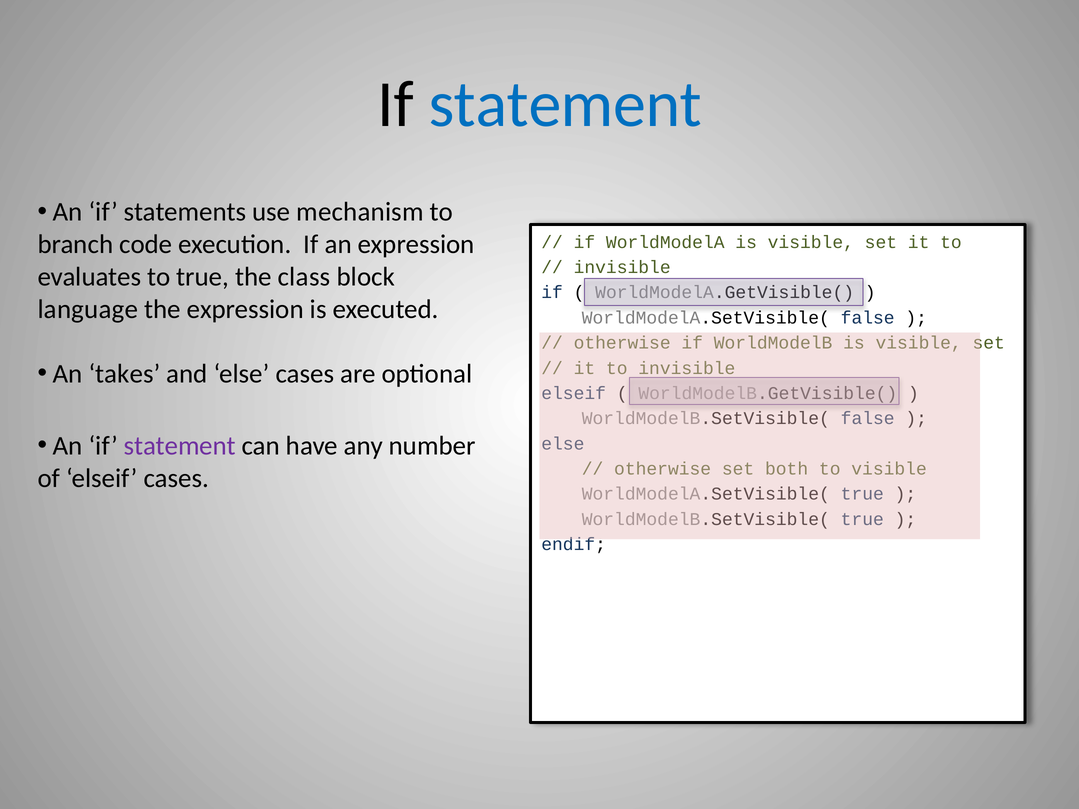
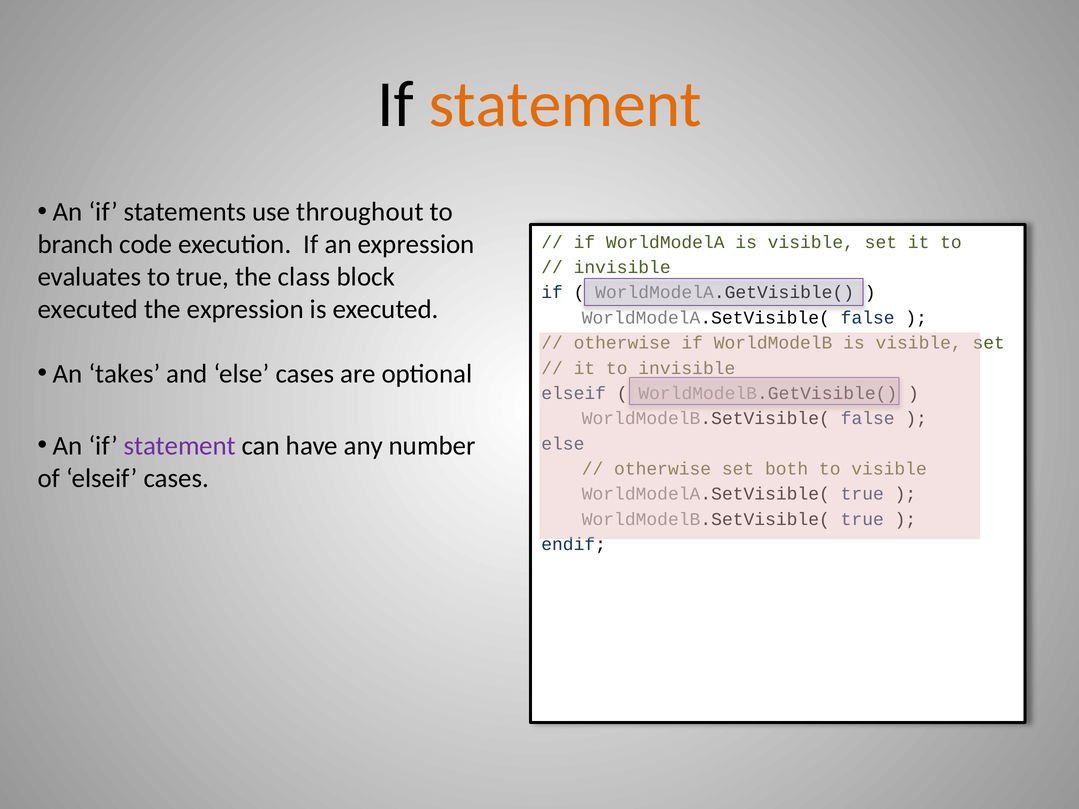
statement colour: blue -> orange (565, 104)
mechanism: mechanism -> throughout (360, 212)
language: language -> executed (88, 309)
